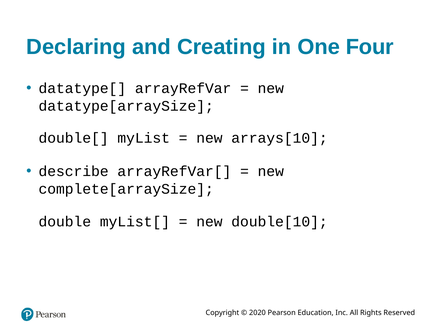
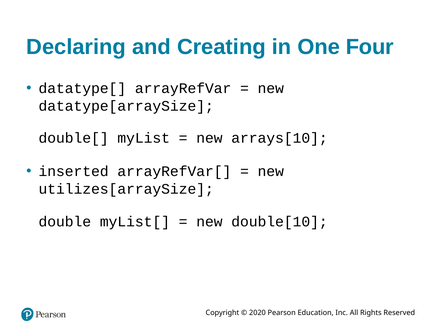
describe: describe -> inserted (74, 172)
complete[arraySize: complete[arraySize -> utilizes[arraySize (126, 189)
